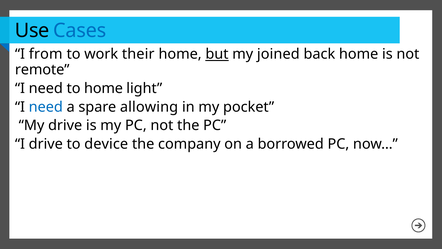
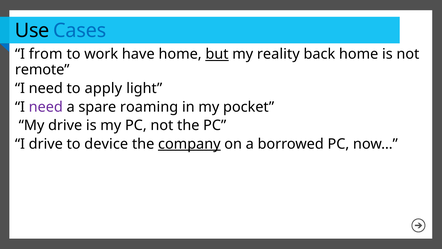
their: their -> have (138, 54)
joined: joined -> reality (278, 54)
to home: home -> apply (103, 88)
need colour: blue -> purple (46, 107)
allowing: allowing -> roaming (149, 107)
company underline: none -> present (189, 144)
